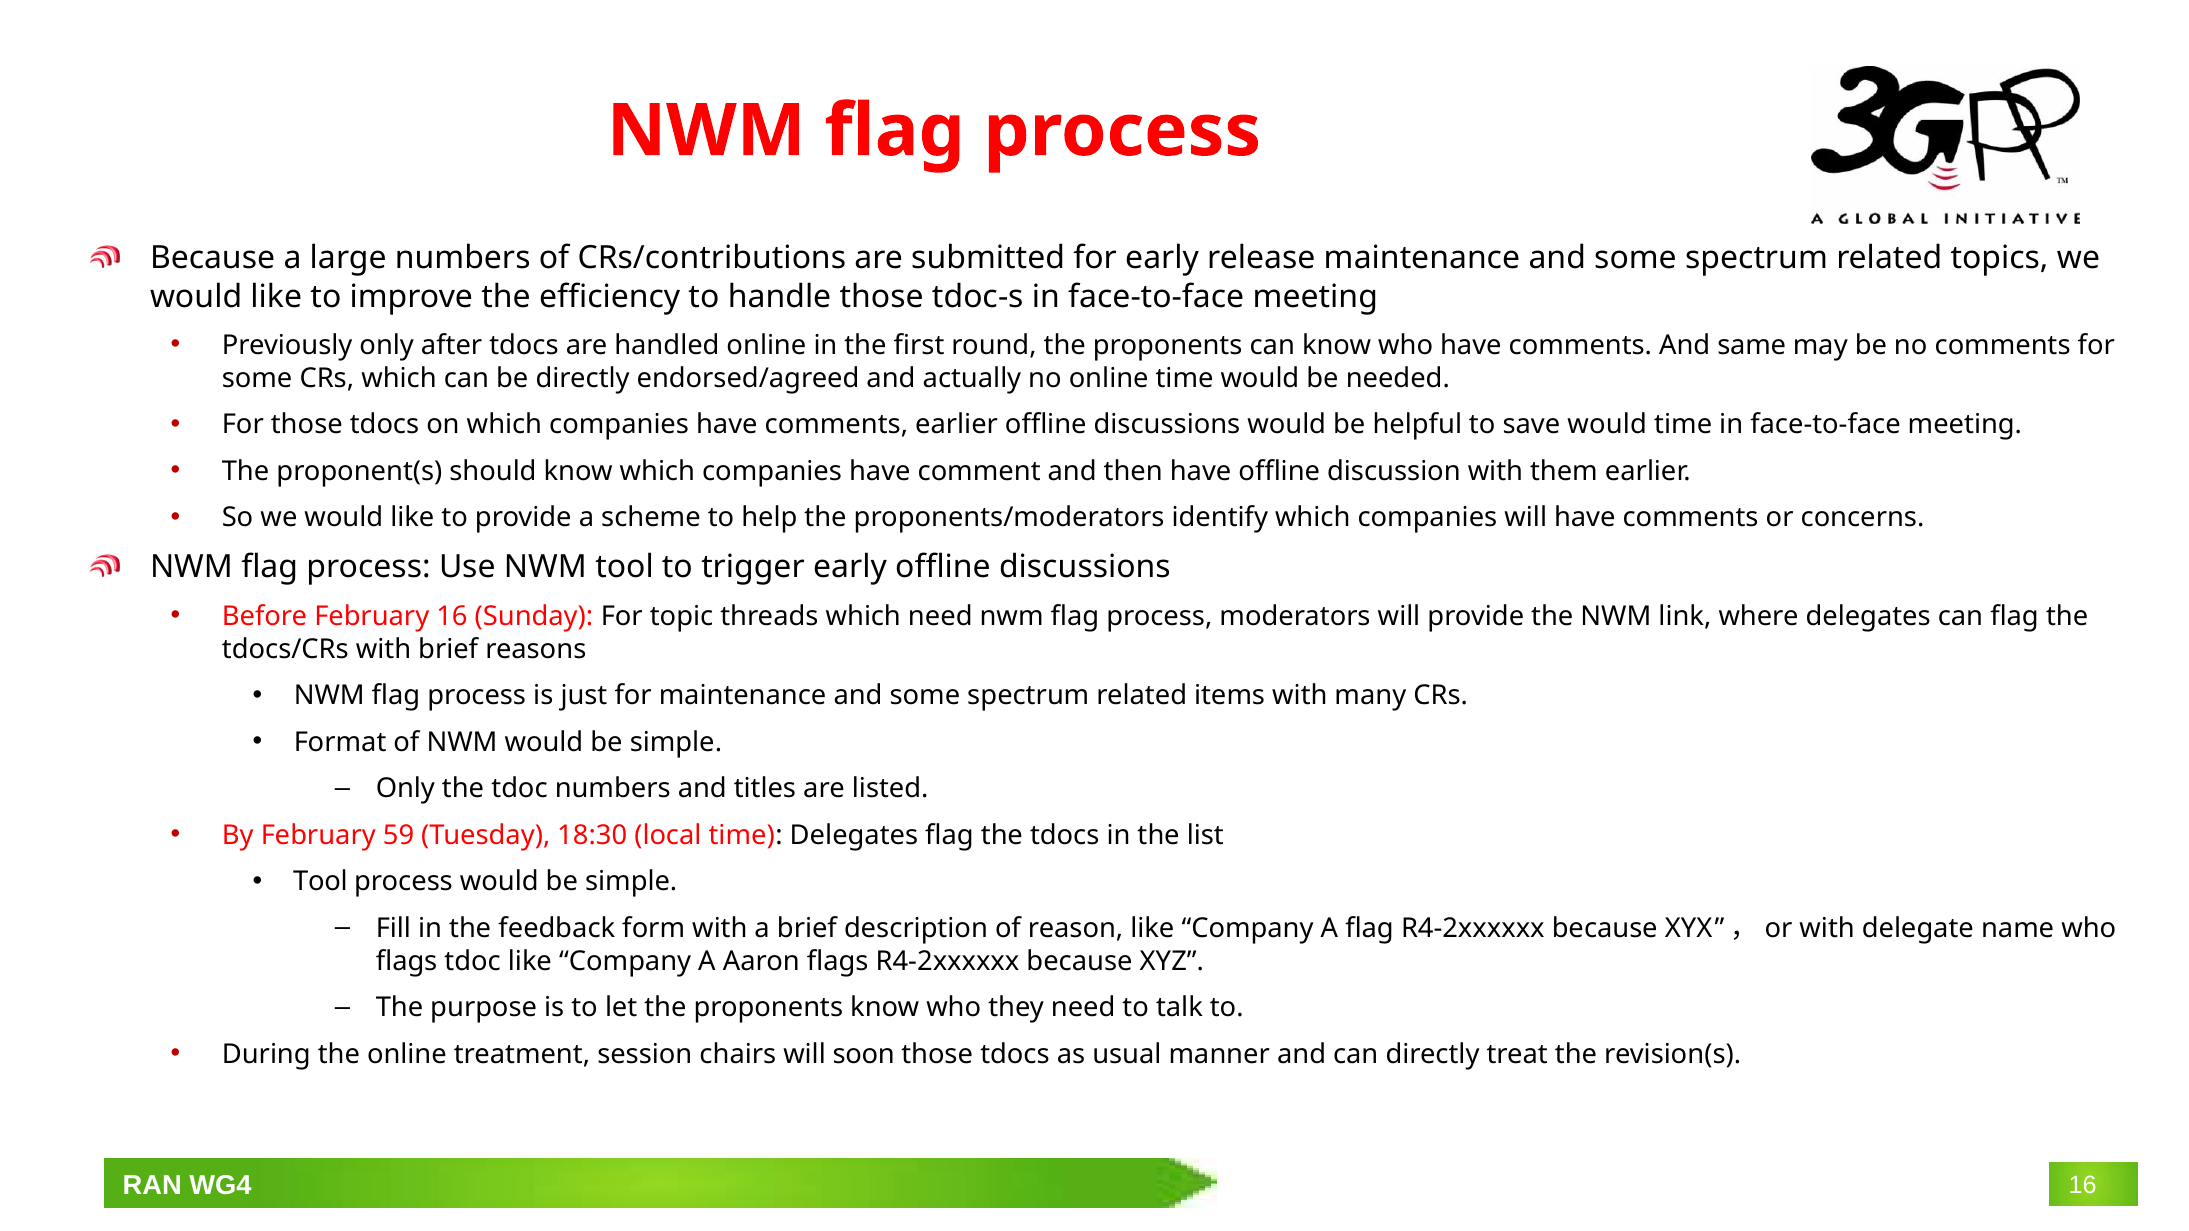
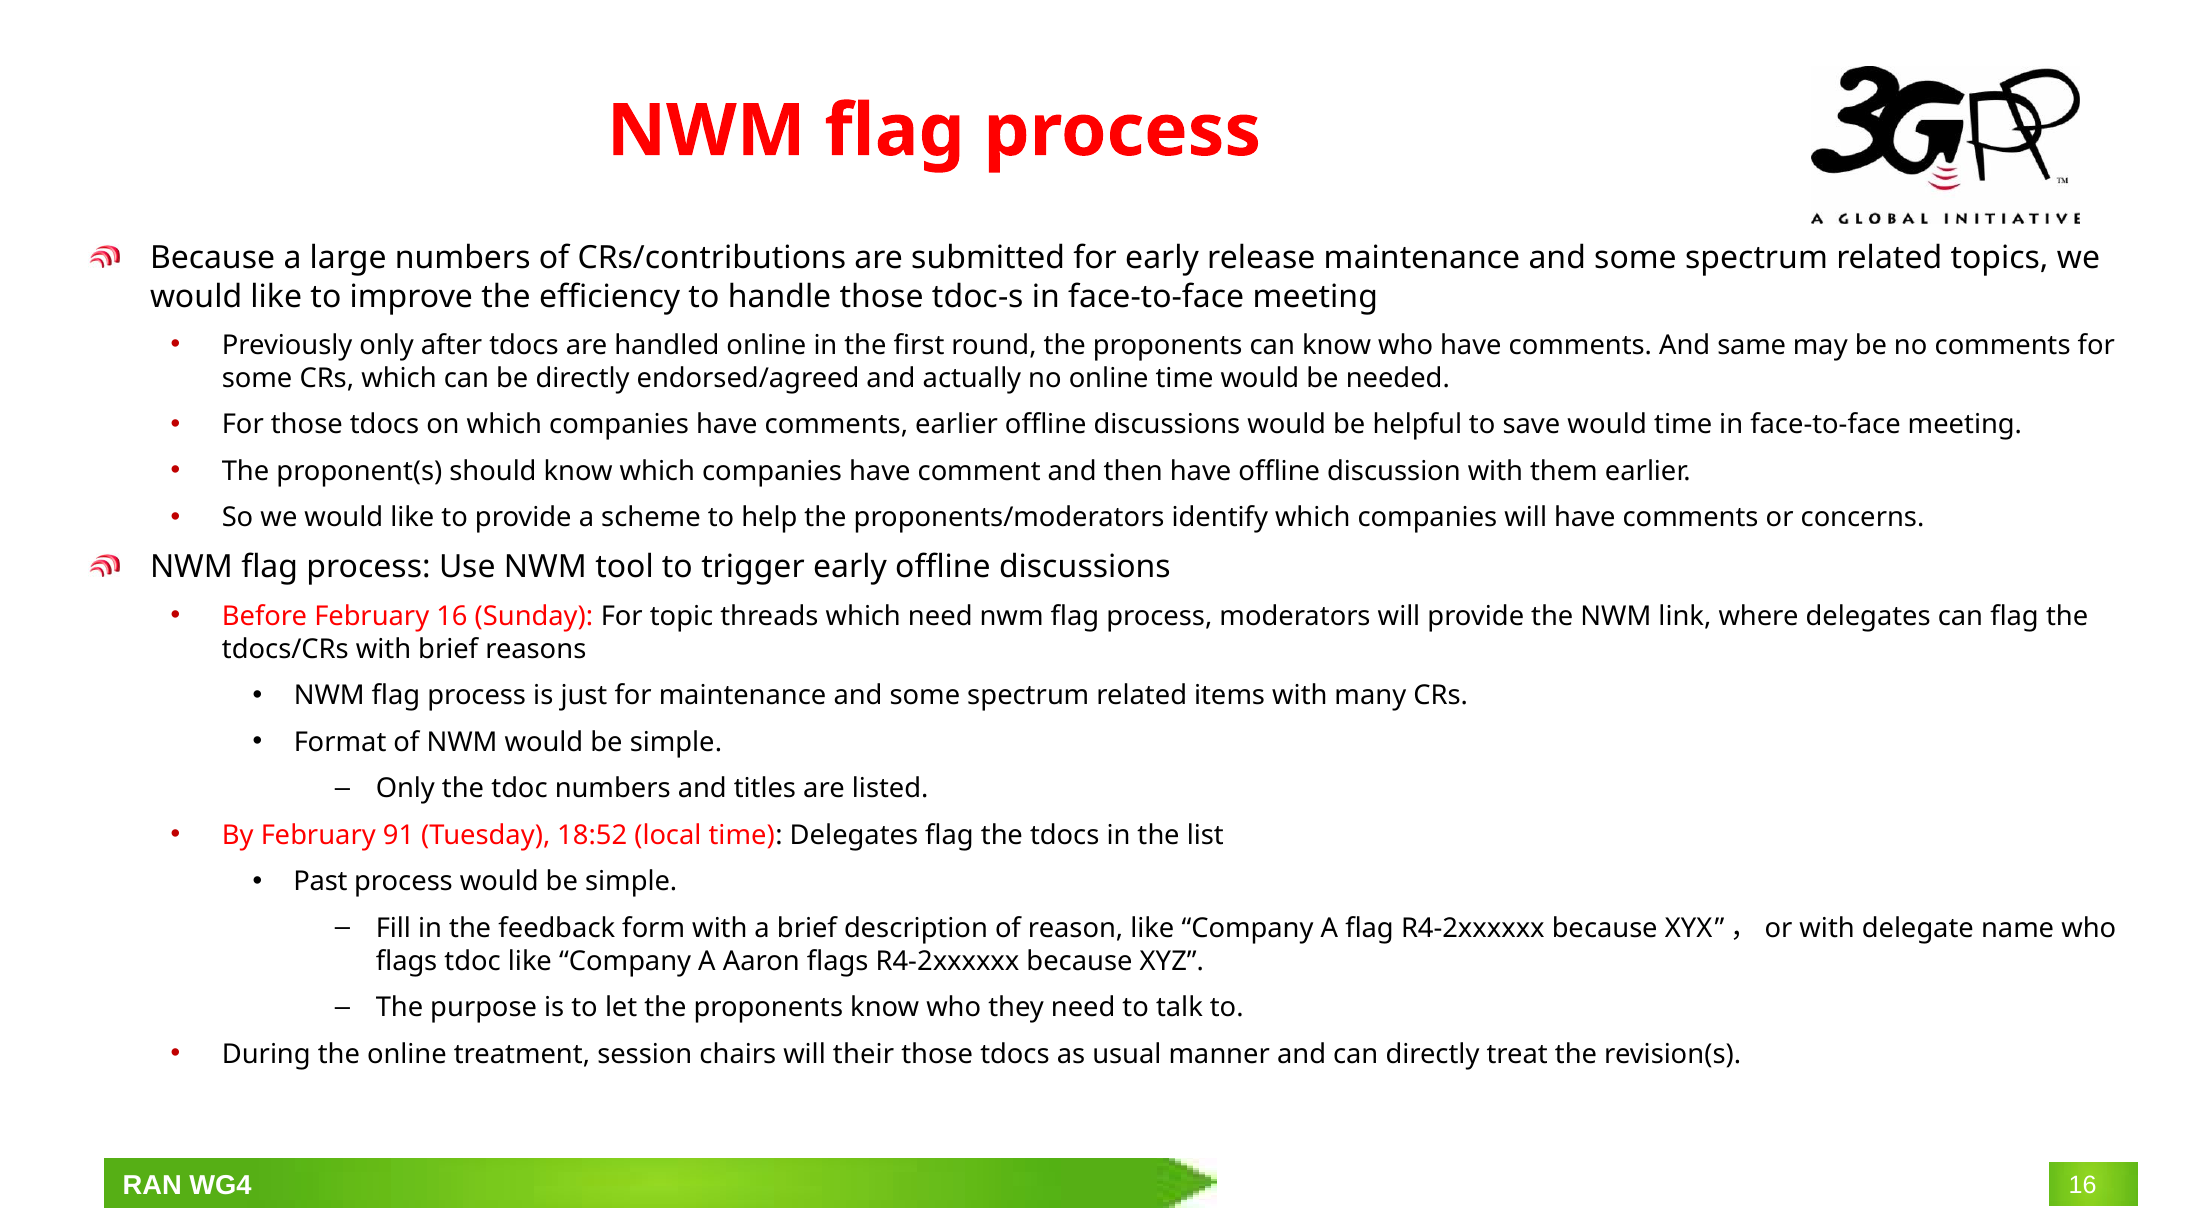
59: 59 -> 91 (399, 836)
18:30: 18:30 -> 18:52 (592, 836)
Tool: Tool -> Past (320, 882)
soon: soon -> their (864, 1054)
